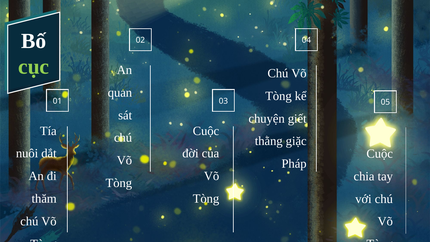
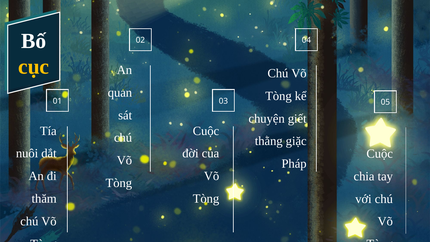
cục colour: light green -> yellow (34, 67)
